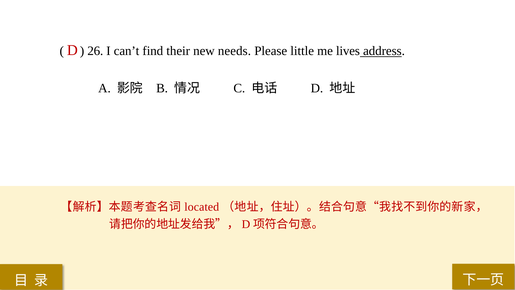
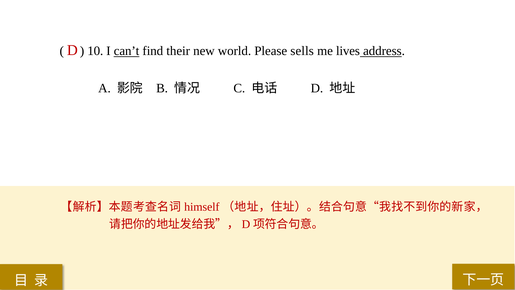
26: 26 -> 10 (95, 51)
can’t underline: none -> present (127, 51)
needs: needs -> world (235, 51)
little: little -> sells (302, 51)
located: located -> himself (202, 207)
